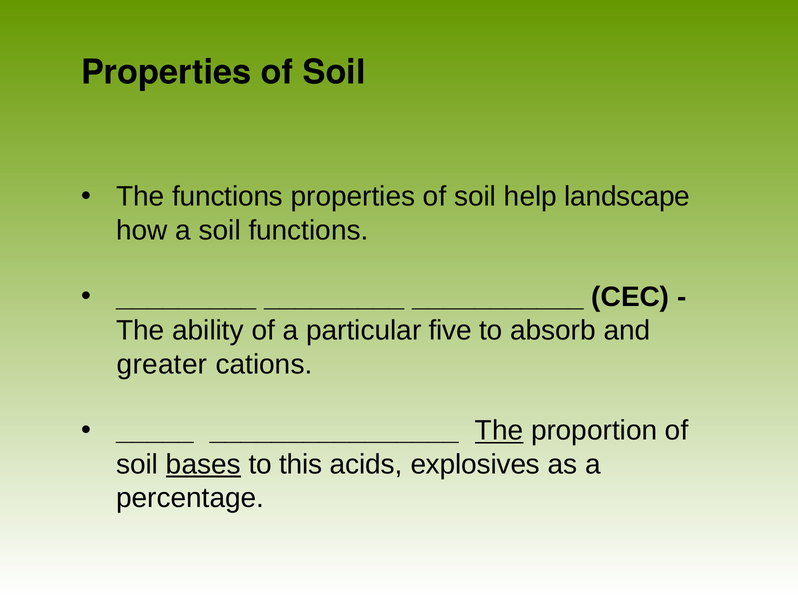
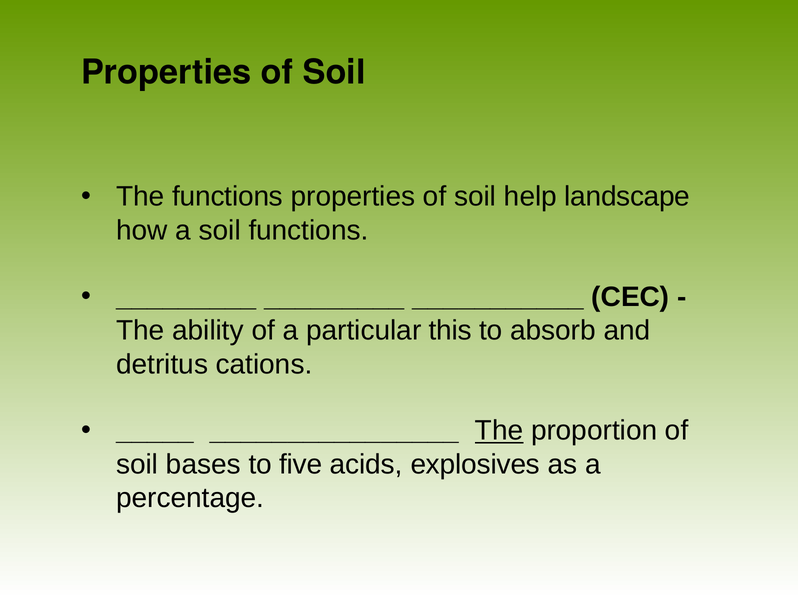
five: five -> this (450, 330)
greater: greater -> detritus (162, 364)
bases underline: present -> none (203, 464)
this: this -> five (301, 464)
